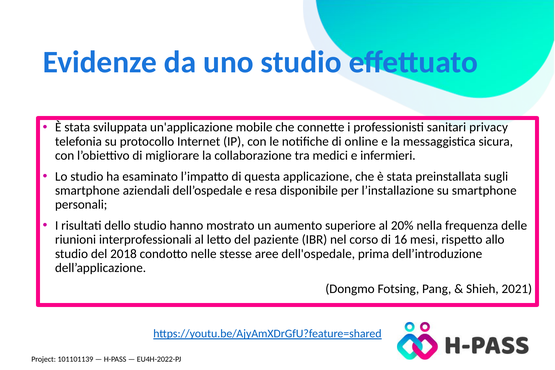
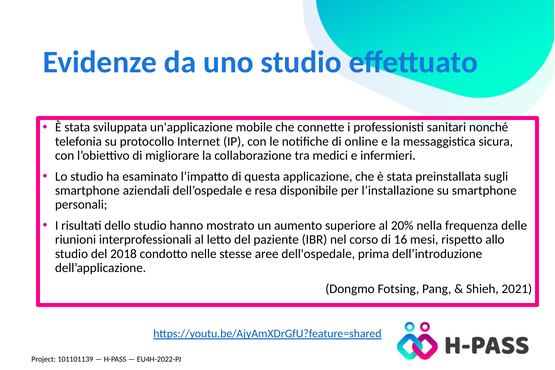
privacy: privacy -> nonché (489, 127)
